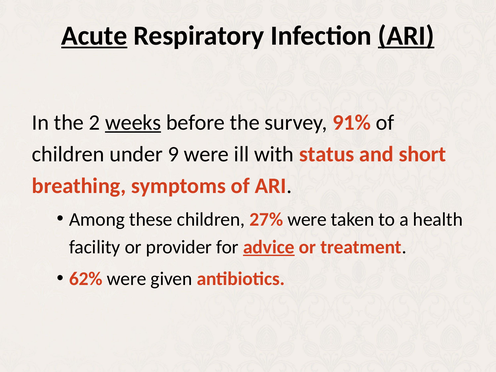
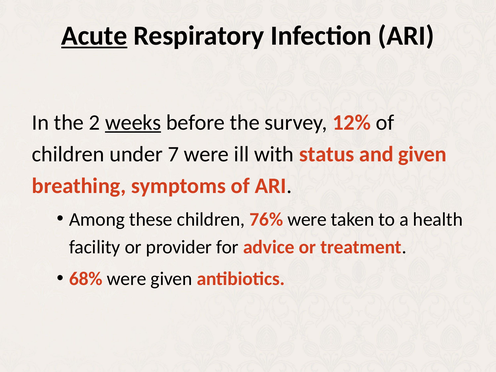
ARI underline: present -> none (406, 36)
91%: 91% -> 12% (352, 122)
9: 9 -> 7 (173, 154)
and short: short -> given (422, 154)
27%: 27% -> 76% (266, 219)
advice underline: present -> none (269, 247)
62%: 62% -> 68% (86, 279)
